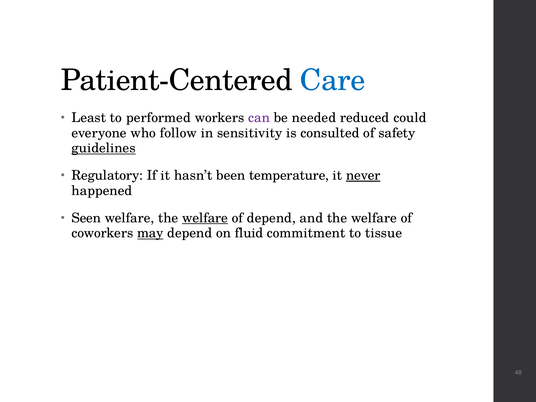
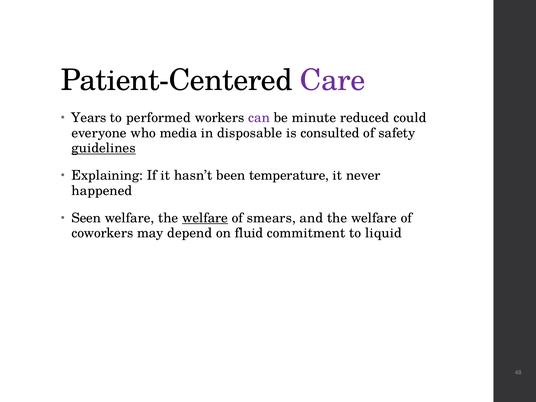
Care colour: blue -> purple (333, 80)
Least: Least -> Years (89, 118)
needed: needed -> minute (314, 118)
follow: follow -> media (178, 133)
sensitivity: sensitivity -> disposable (250, 133)
Regulatory: Regulatory -> Explaining (107, 175)
never underline: present -> none (363, 175)
of depend: depend -> smears (271, 218)
may underline: present -> none (150, 233)
tissue: tissue -> liquid (384, 233)
